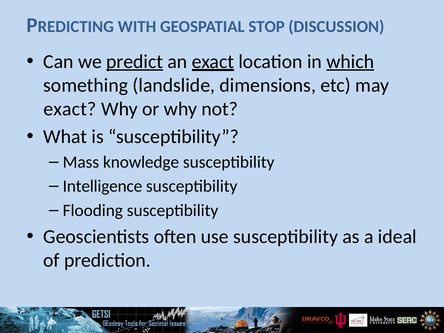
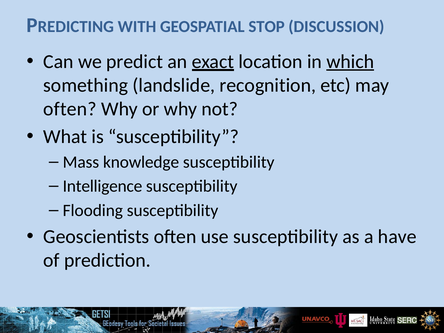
predict underline: present -> none (135, 62)
dimensions: dimensions -> recognition (268, 85)
exact: exact -> often (70, 109)
ideal: ideal -> have (397, 237)
